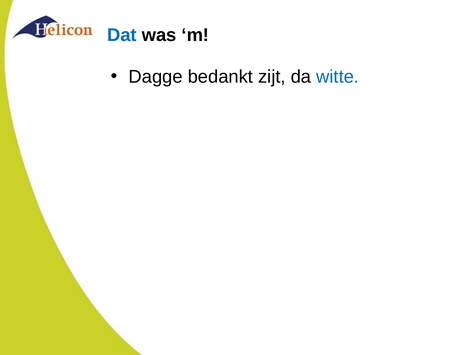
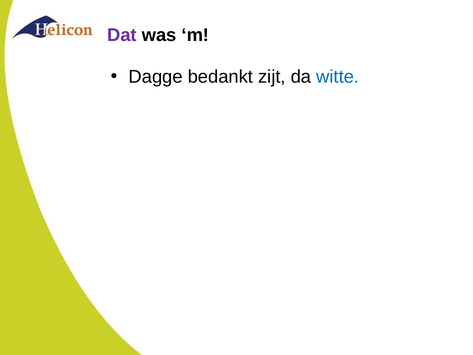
Dat colour: blue -> purple (122, 35)
